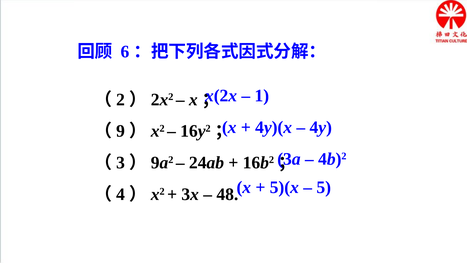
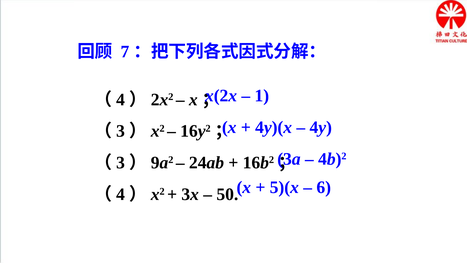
6: 6 -> 7 (125, 52)
2: 2 -> 4 (120, 100)
9: 9 -> 3 (120, 131)
5: 5 -> 6 (324, 187)
48: 48 -> 50 (227, 194)
